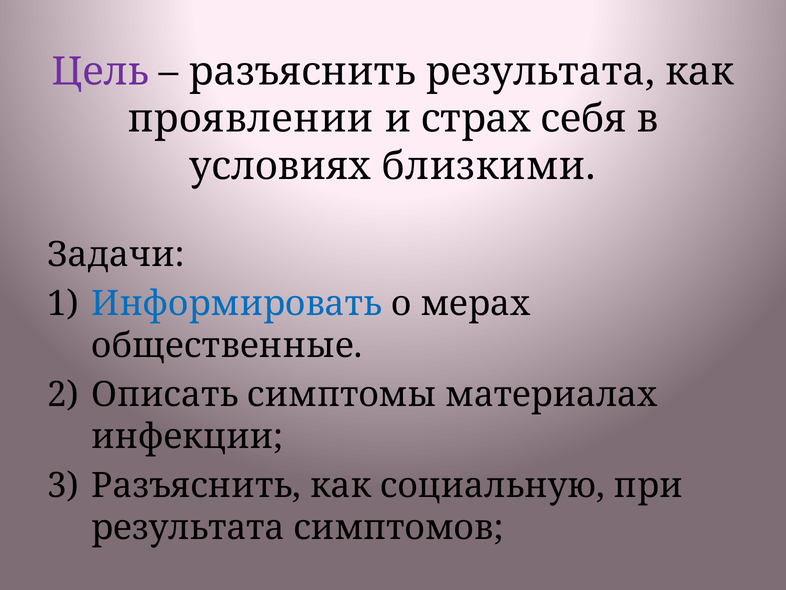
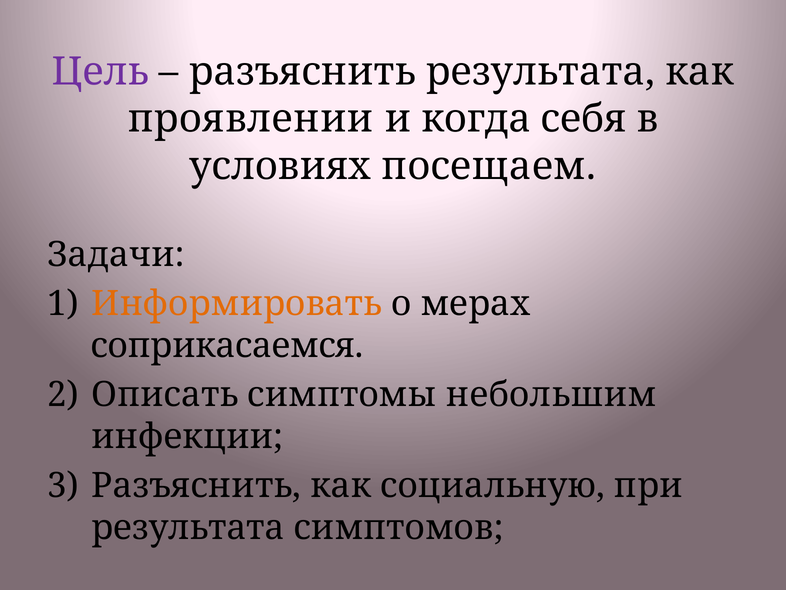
страх: страх -> когда (476, 119)
близкими: близкими -> посещаем (489, 166)
Информировать colour: blue -> orange (237, 303)
общественные: общественные -> соприкасаемся (227, 345)
материалах: материалах -> небольшим (551, 394)
